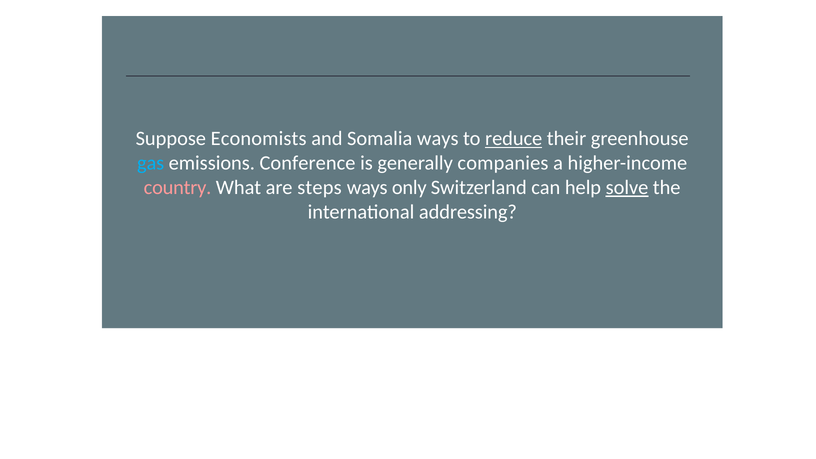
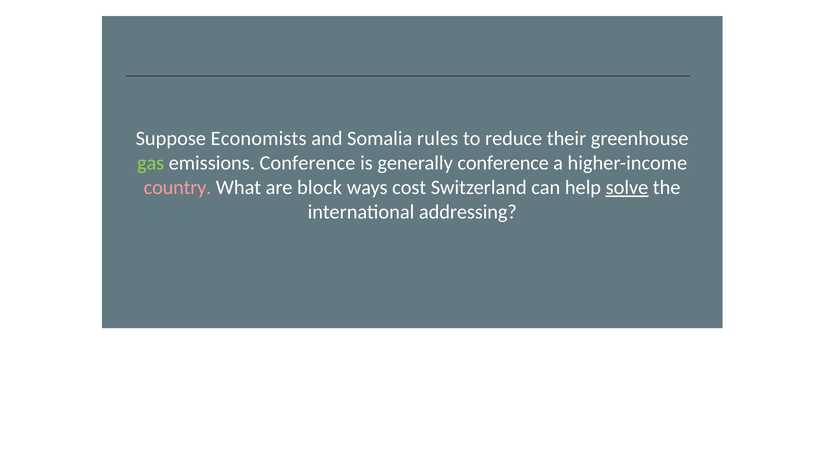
Somalia ways: ways -> rules (438, 139)
reduce underline: present -> none (514, 139)
gas colour: light blue -> light green (151, 163)
generally companies: companies -> conference (503, 163)
steps: steps -> block (319, 188)
only: only -> cost (409, 188)
